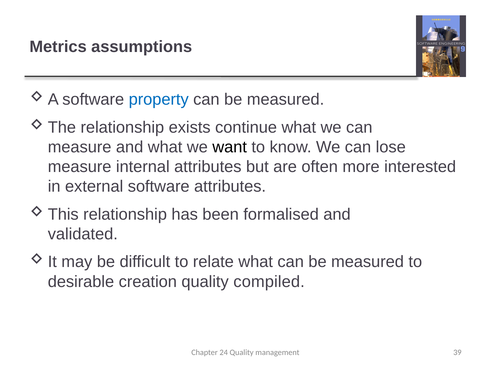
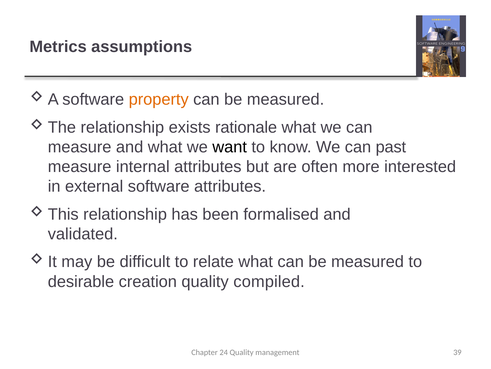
property colour: blue -> orange (159, 99)
continue: continue -> rationale (246, 127)
lose: lose -> past (391, 147)
